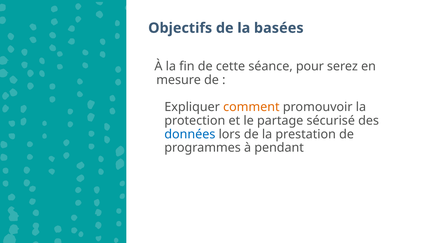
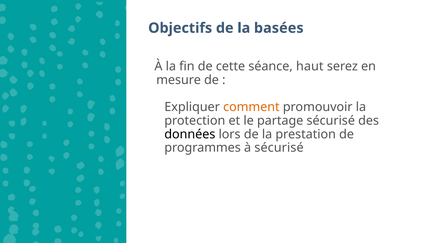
pour: pour -> haut (310, 66)
données colour: blue -> black (190, 134)
à pendant: pendant -> sécurisé (279, 147)
